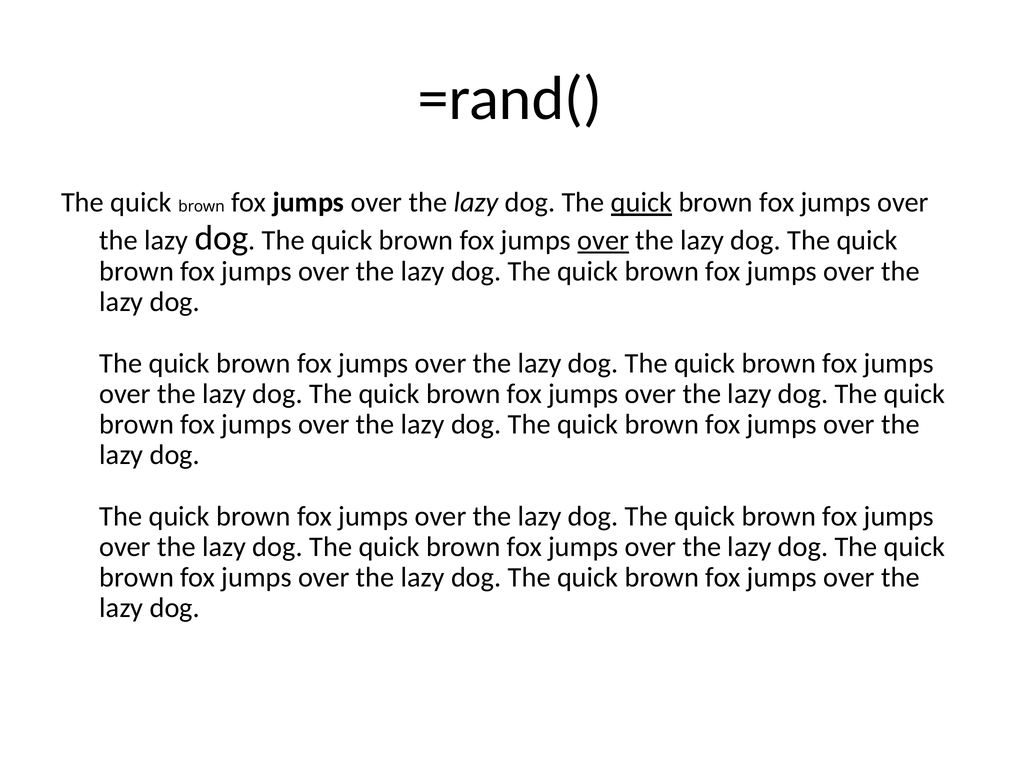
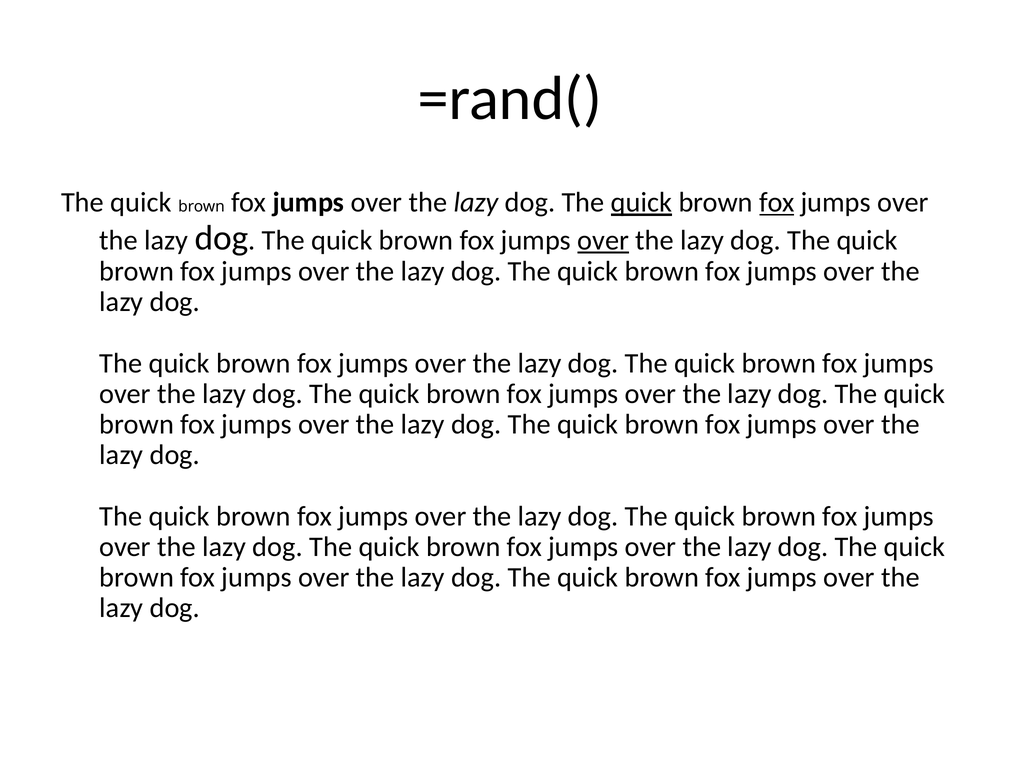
fox underline: none -> present (777, 203)
